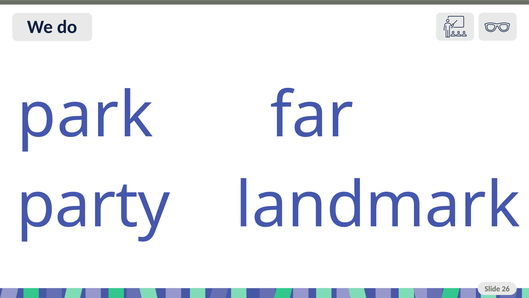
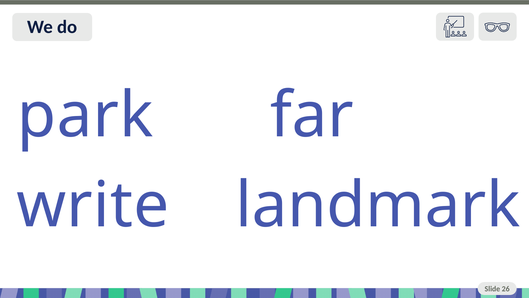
party: party -> write (93, 205)
